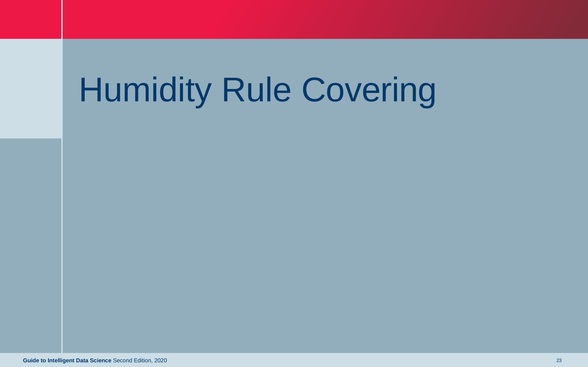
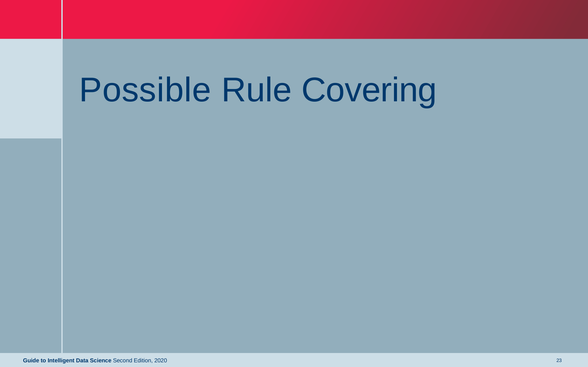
Humidity: Humidity -> Possible (145, 90)
